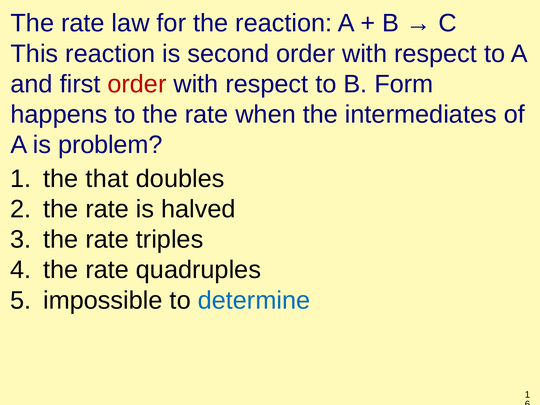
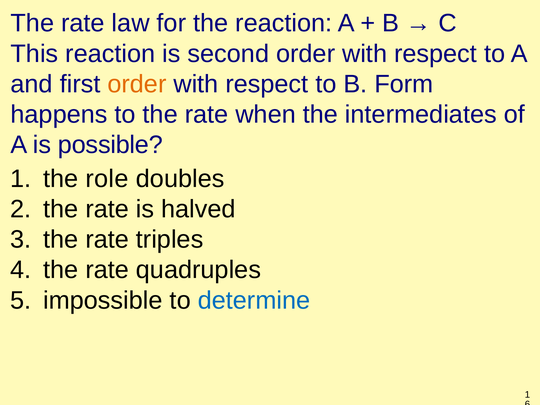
order colour: red -> orange (137, 84)
problem: problem -> possible (110, 145)
that: that -> role (107, 179)
